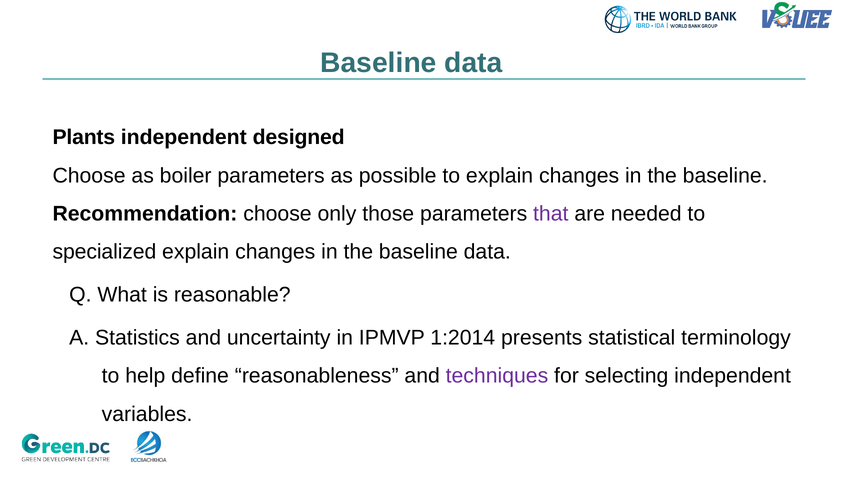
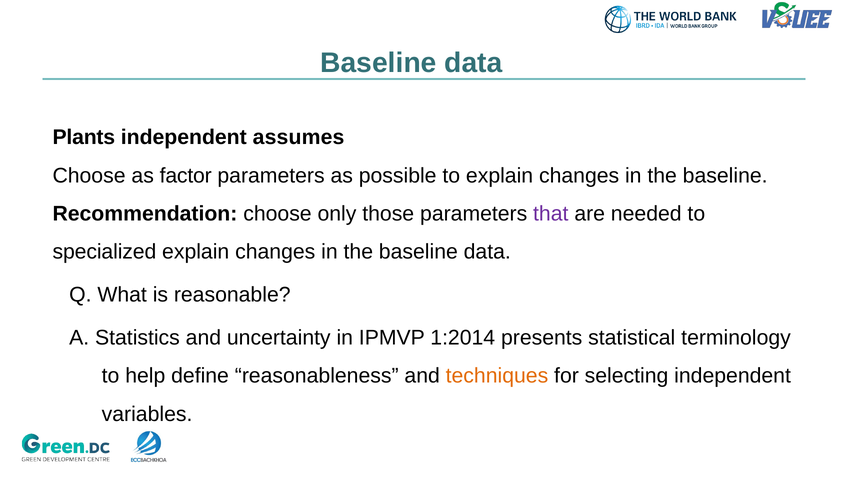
designed: designed -> assumes (299, 137)
boiler: boiler -> factor (186, 176)
techniques colour: purple -> orange (497, 376)
